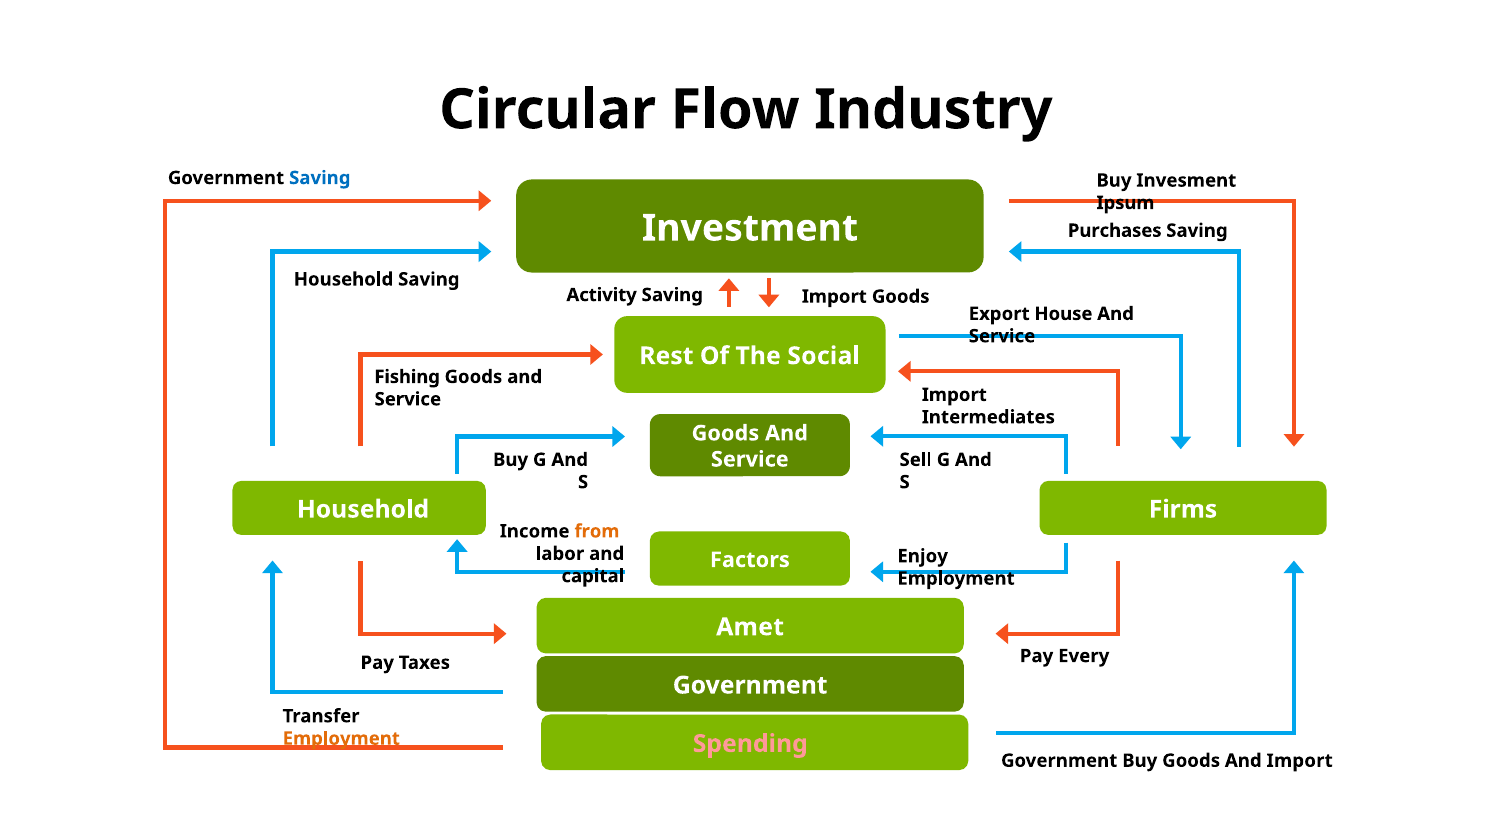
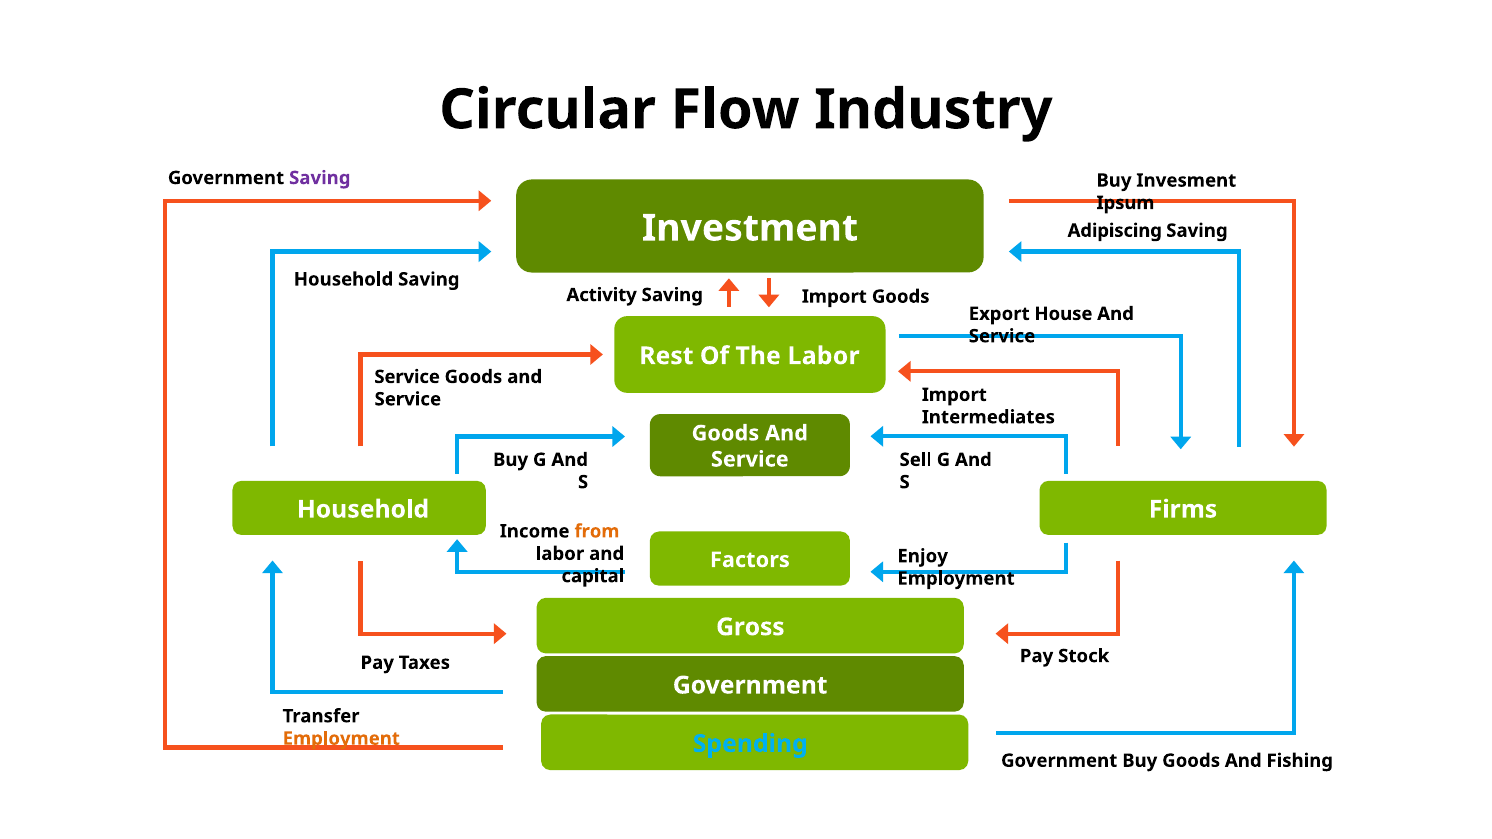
Saving colour: blue -> purple (320, 178)
Purchases: Purchases -> Adipiscing (1115, 231)
The Social: Social -> Labor (824, 356)
Fishing: Fishing -> Service (407, 377)
Amet: Amet -> Gross (750, 627)
Every: Every -> Stock (1084, 656)
Spending colour: pink -> light blue (750, 744)
And Import: Import -> Fishing (1300, 761)
